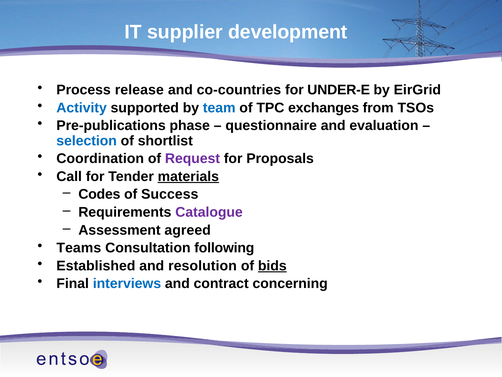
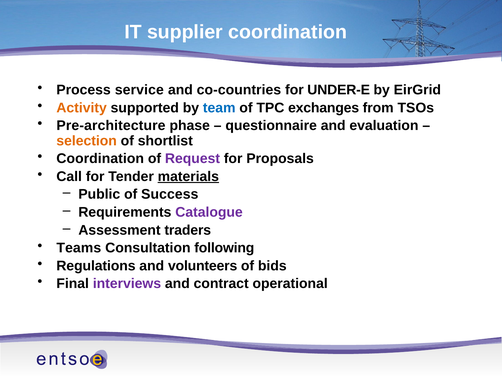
supplier development: development -> coordination (288, 32)
release: release -> service (139, 90)
Activity colour: blue -> orange (82, 108)
Pre-publications: Pre-publications -> Pre-architecture (111, 126)
selection colour: blue -> orange (87, 141)
Codes: Codes -> Public (99, 194)
agreed: agreed -> traders (188, 230)
Established: Established -> Regulations (96, 265)
resolution: resolution -> volunteers (203, 265)
bids underline: present -> none (272, 265)
interviews colour: blue -> purple (127, 283)
concerning: concerning -> operational (290, 283)
